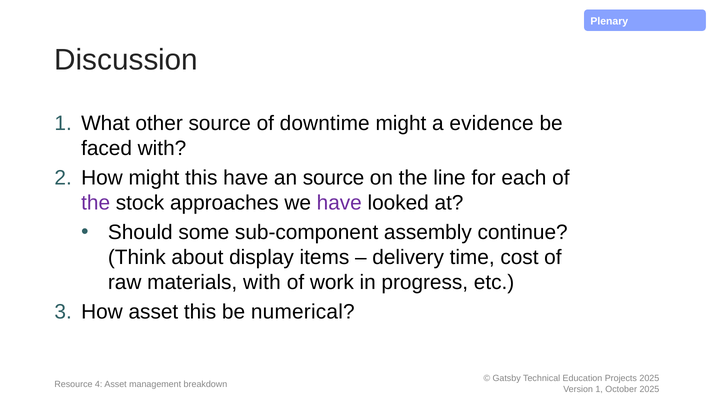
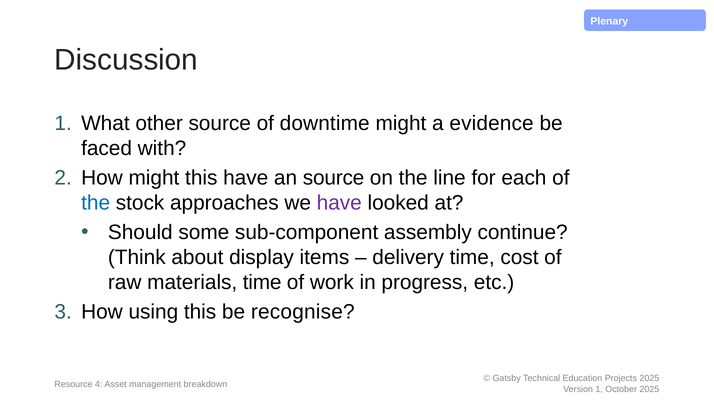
the colour: purple -> blue (96, 203)
materials with: with -> time (262, 282)
How asset: asset -> using (153, 311)
numerical: numerical -> recognise (303, 311)
